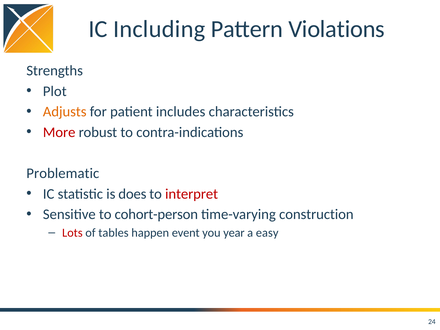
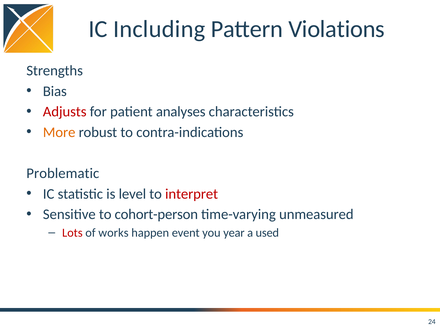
Plot: Plot -> Bias (55, 91)
Adjusts colour: orange -> red (65, 112)
includes: includes -> analyses (181, 112)
More colour: red -> orange (59, 132)
does: does -> level (132, 194)
construction: construction -> unmeasured (316, 214)
tables: tables -> works (113, 233)
easy: easy -> used (267, 233)
